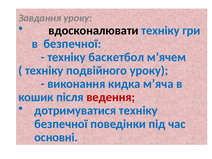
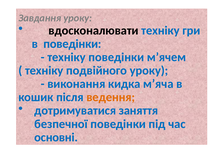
в безпечної: безпечної -> поведінки (72, 44)
техніку баскетбол: баскетбол -> поведінки (116, 57)
ведення colour: red -> orange (111, 97)
дотримуватися техніку: техніку -> заняття (138, 111)
